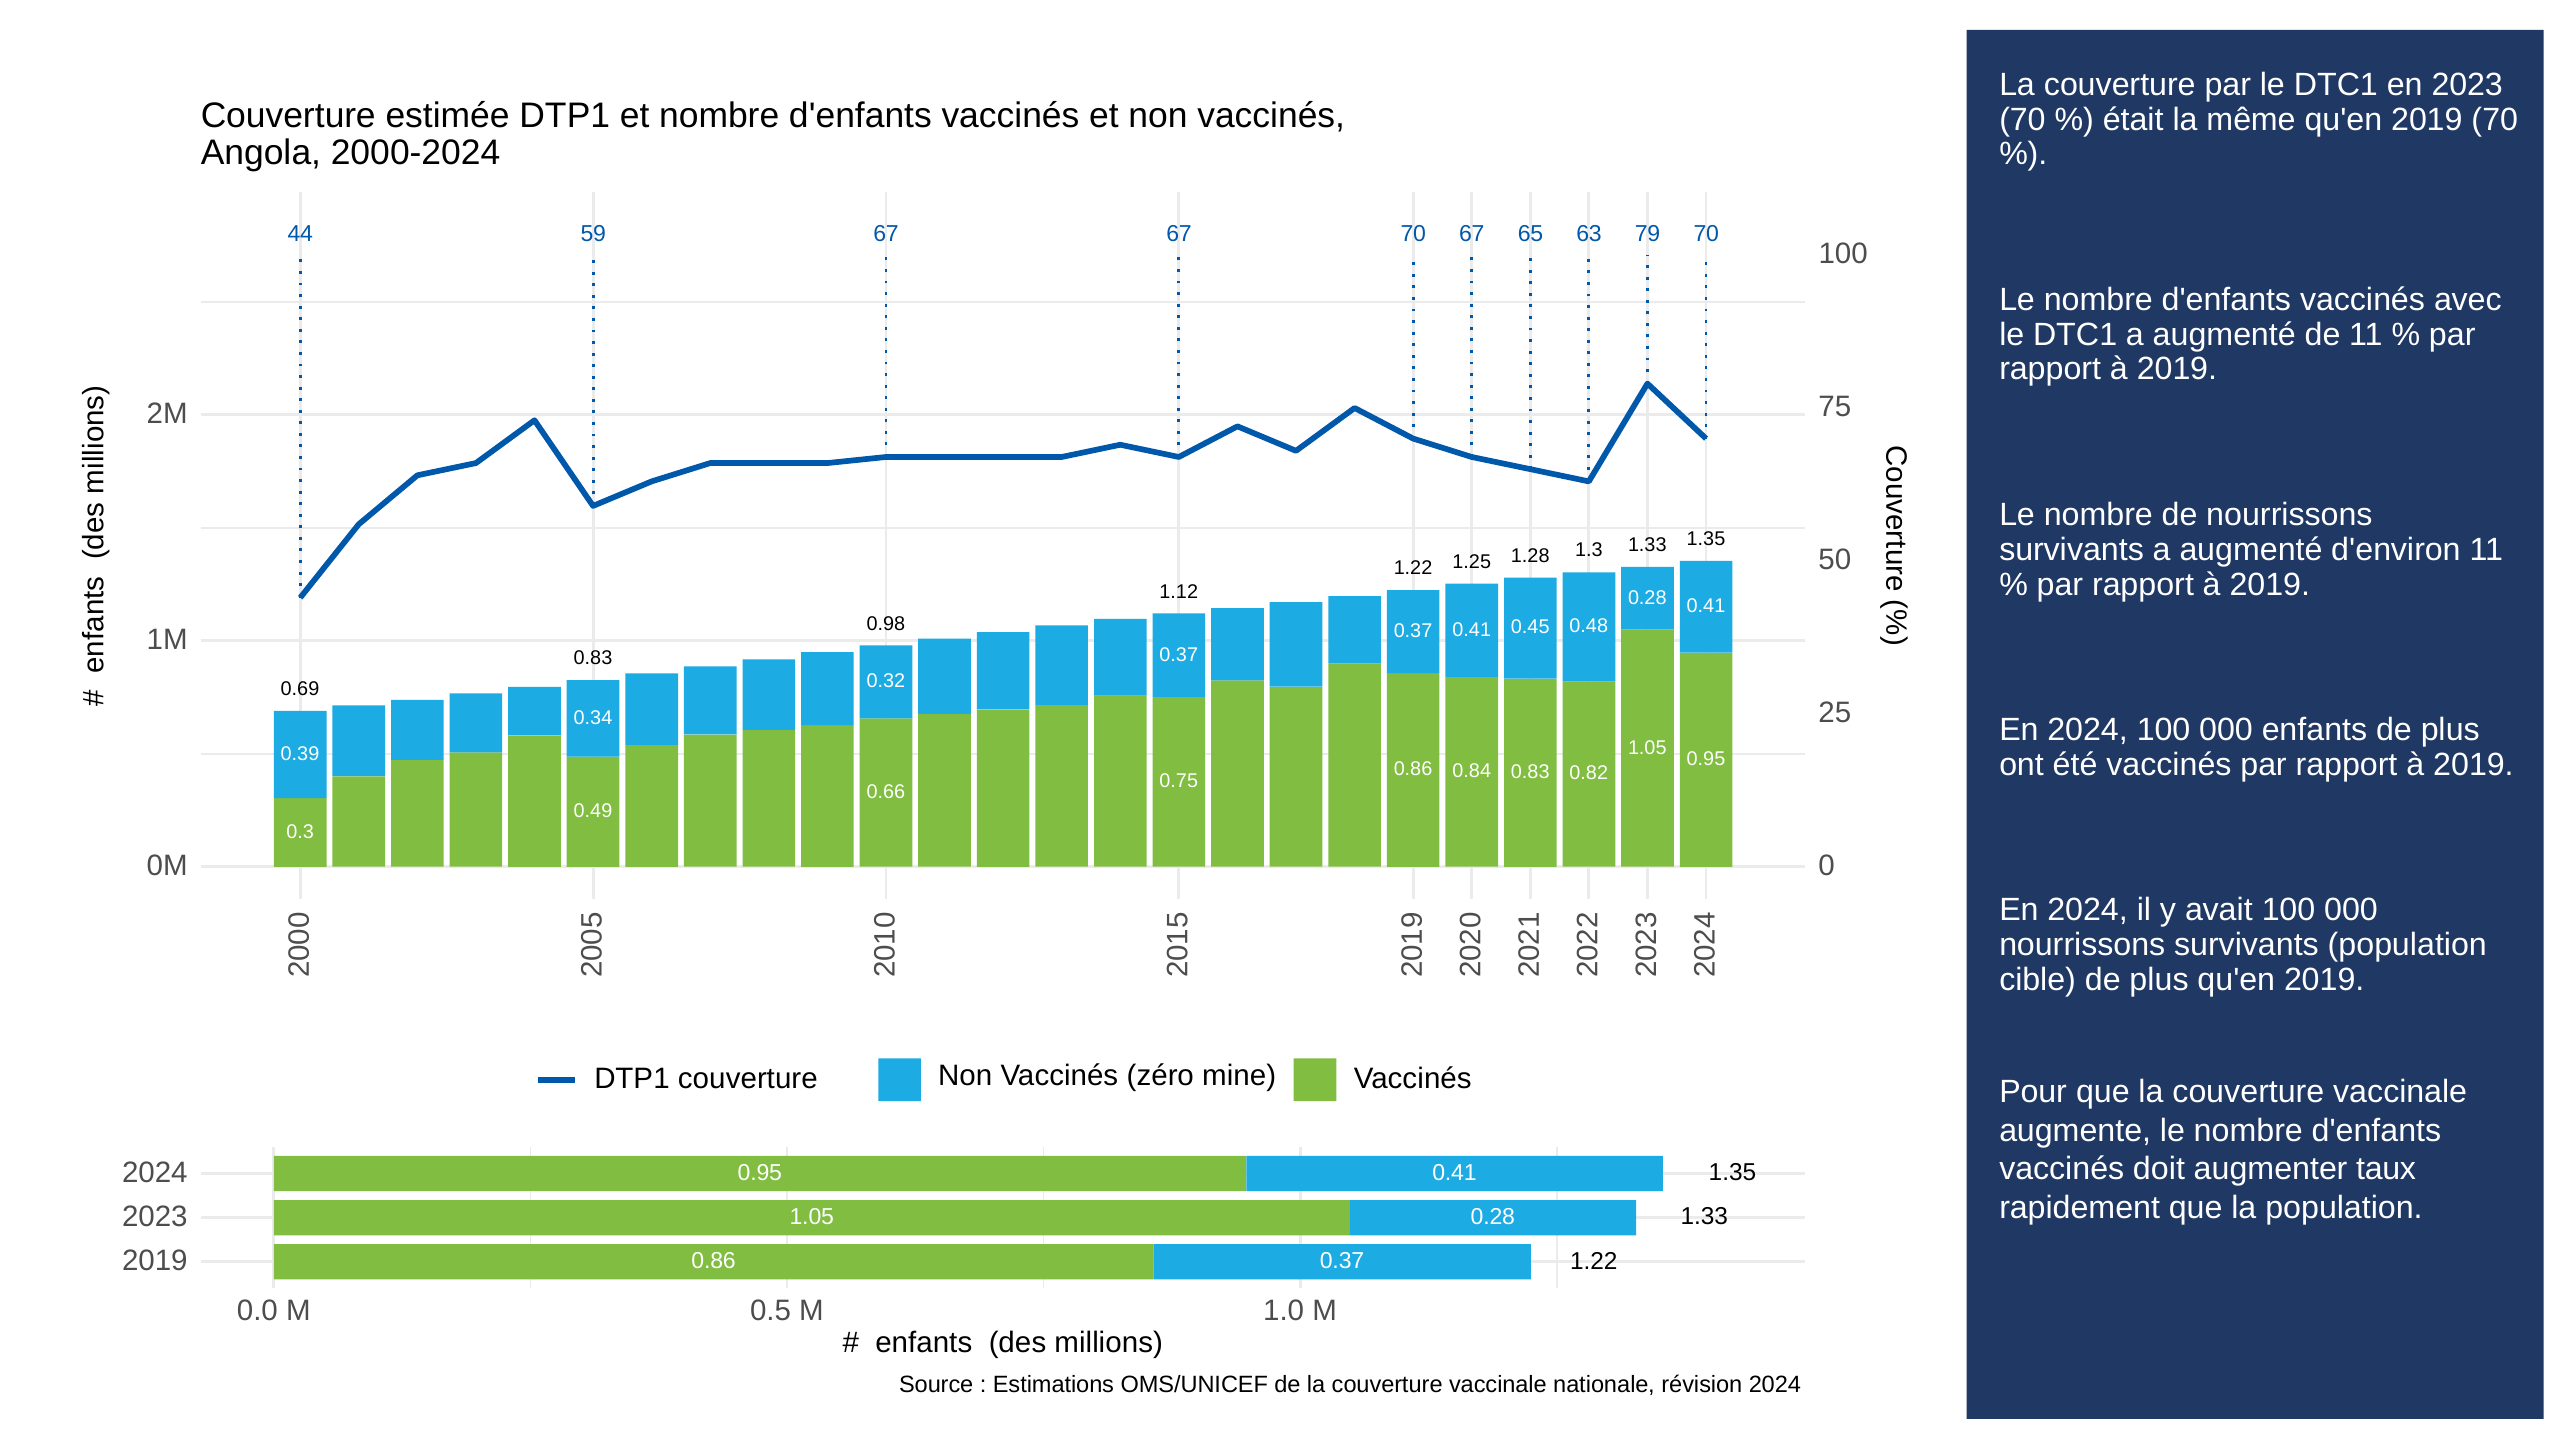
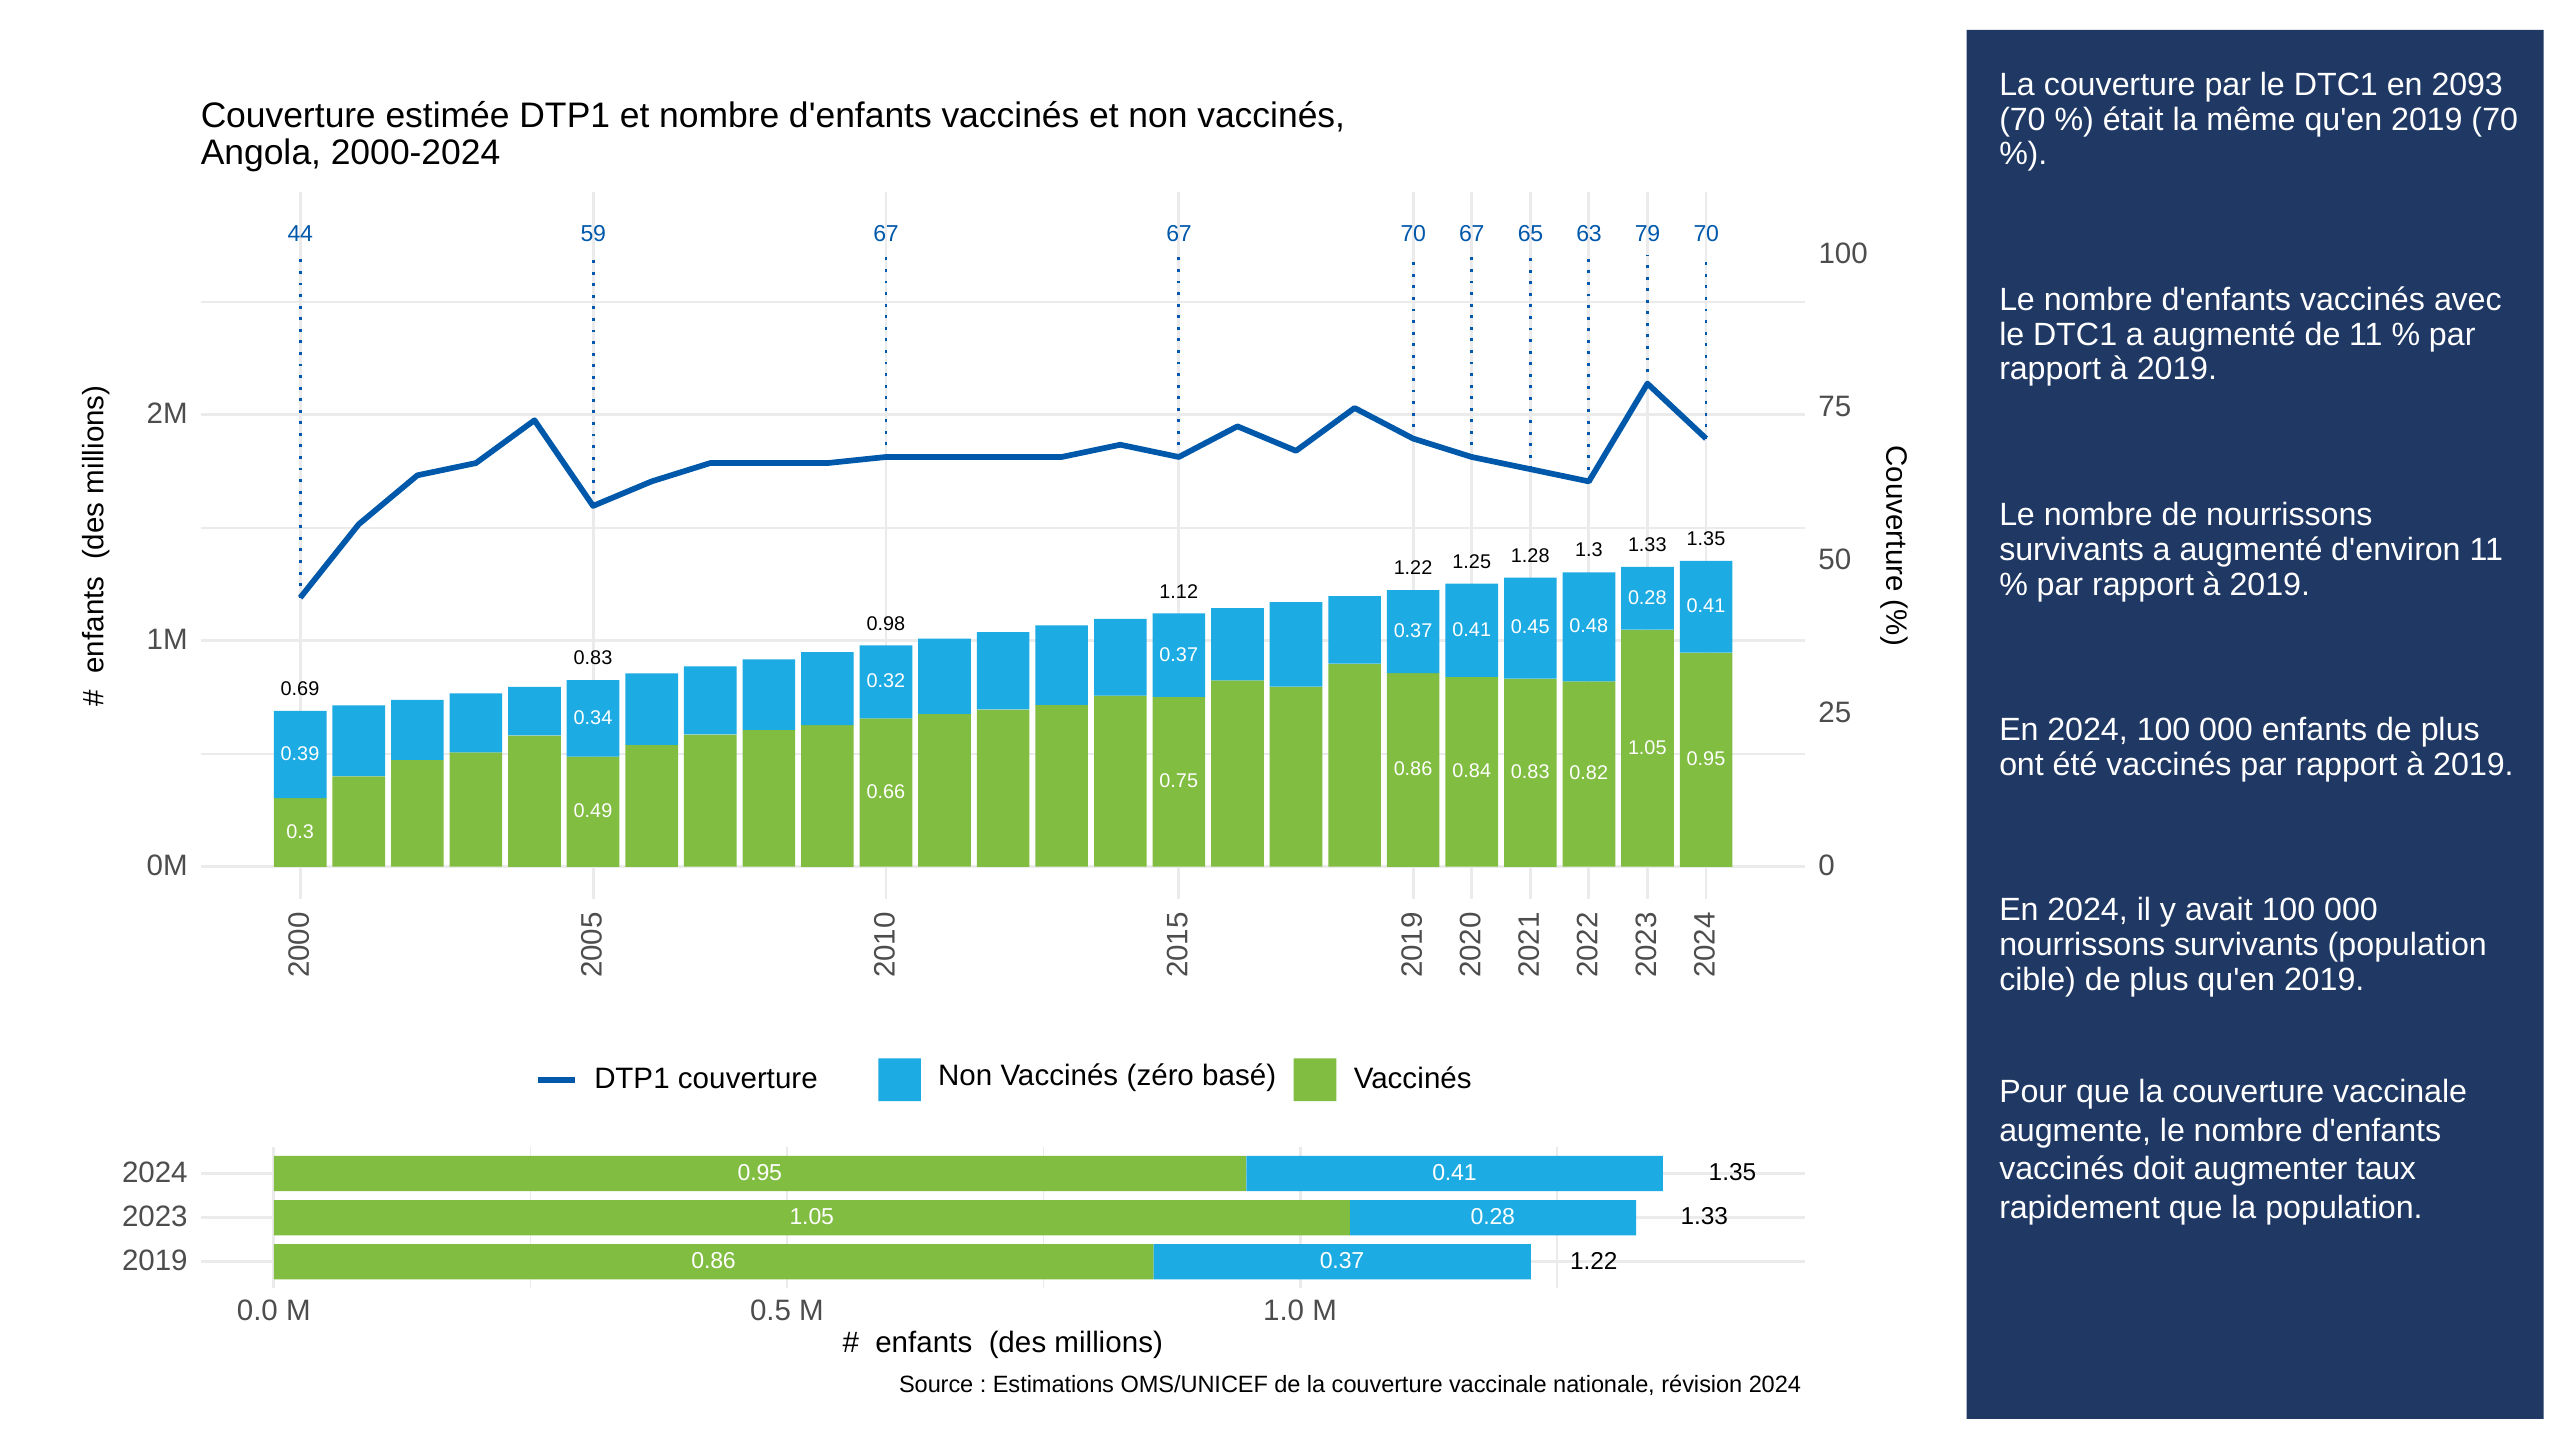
en 2023: 2023 -> 2093 (2467, 85)
mine: mine -> basé (1239, 1076)
